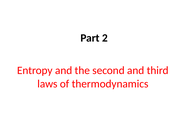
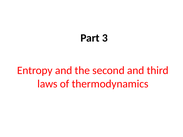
2: 2 -> 3 (105, 38)
